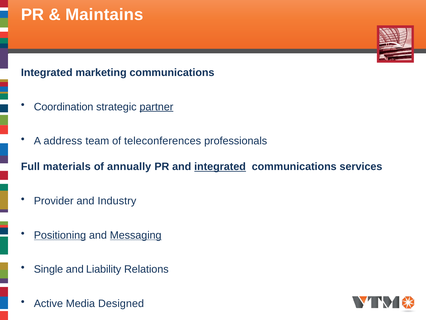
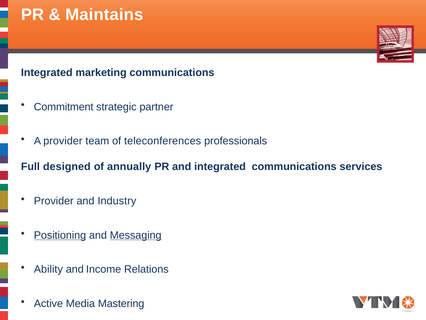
Coordination: Coordination -> Commitment (64, 107)
partner underline: present -> none (156, 107)
A address: address -> provider (63, 141)
materials: materials -> designed (67, 167)
integrated underline: present -> none (220, 167)
Single: Single -> Ability (48, 269)
Liability: Liability -> Income (104, 269)
Designed: Designed -> Mastering (121, 304)
